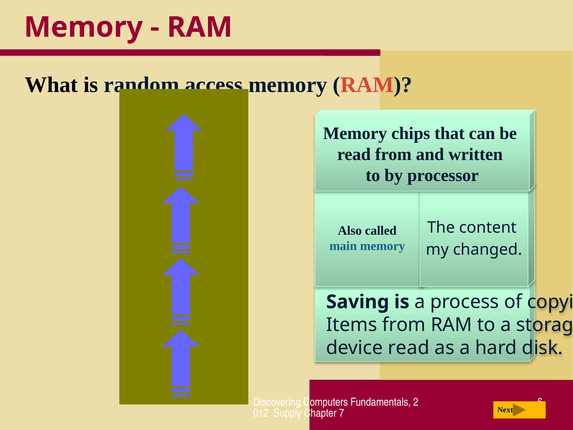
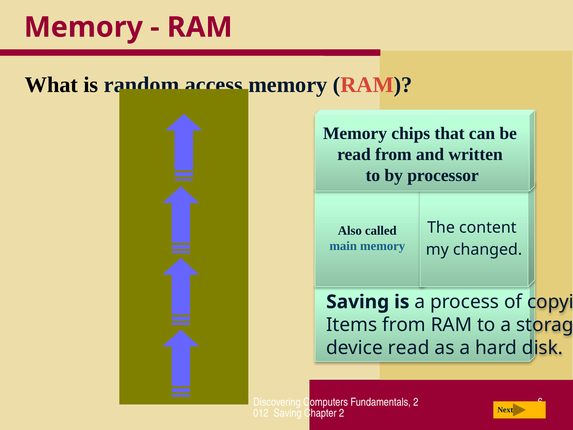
Supply: Supply -> Saving (288, 413)
Chapter 7: 7 -> 2 (342, 413)
